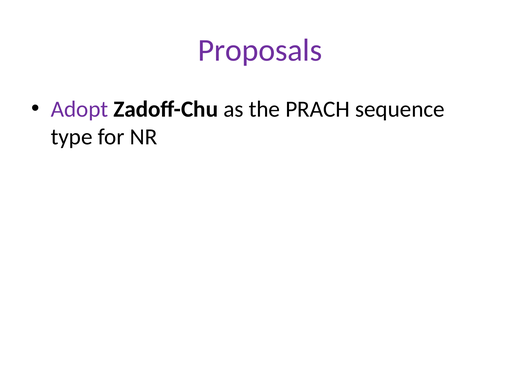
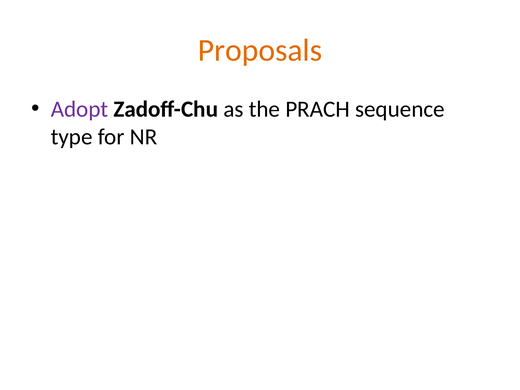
Proposals colour: purple -> orange (260, 50)
